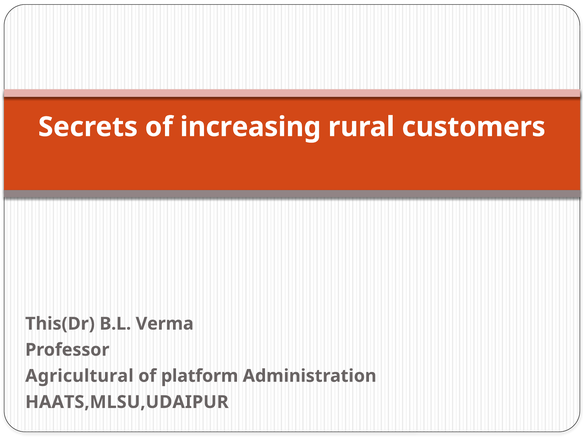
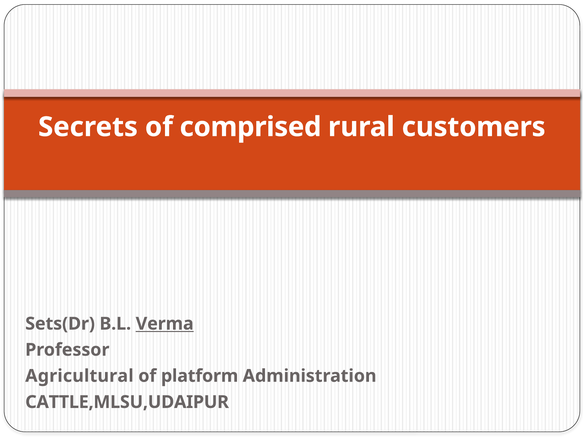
increasing: increasing -> comprised (251, 127)
This(Dr: This(Dr -> Sets(Dr (60, 324)
Verma underline: none -> present (165, 324)
HAATS,MLSU,UDAIPUR: HAATS,MLSU,UDAIPUR -> CATTLE,MLSU,UDAIPUR (127, 402)
